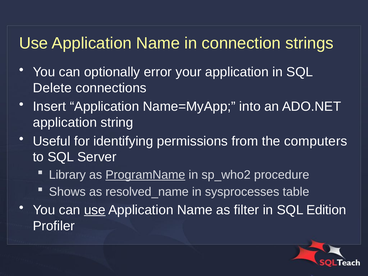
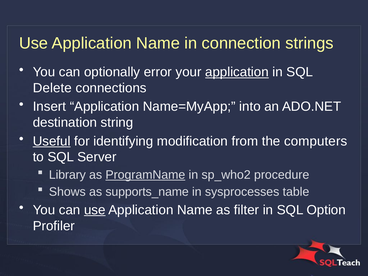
application underline: none -> present (237, 72)
application: application -> destination (65, 123)
Useful underline: none -> present (52, 141)
permissions: permissions -> modification (192, 141)
resolved_name: resolved_name -> supports_name (147, 192)
Edition: Edition -> Option (326, 210)
